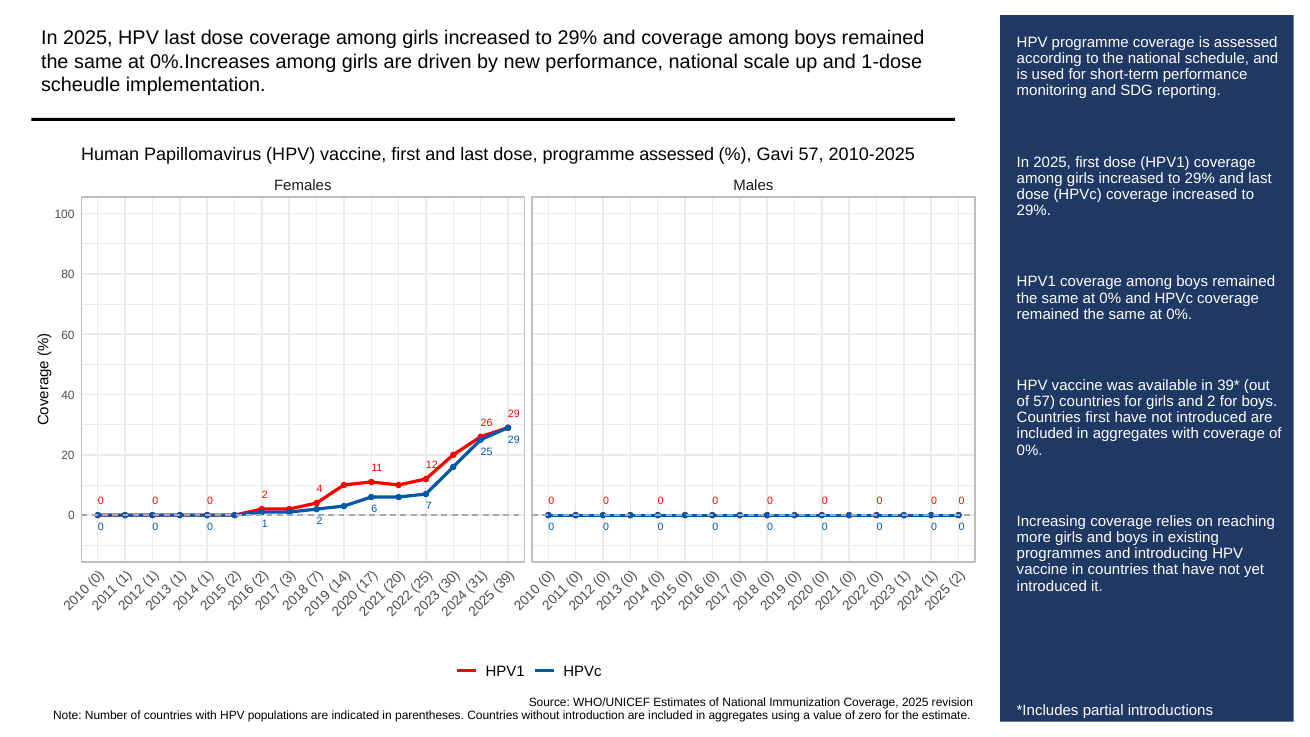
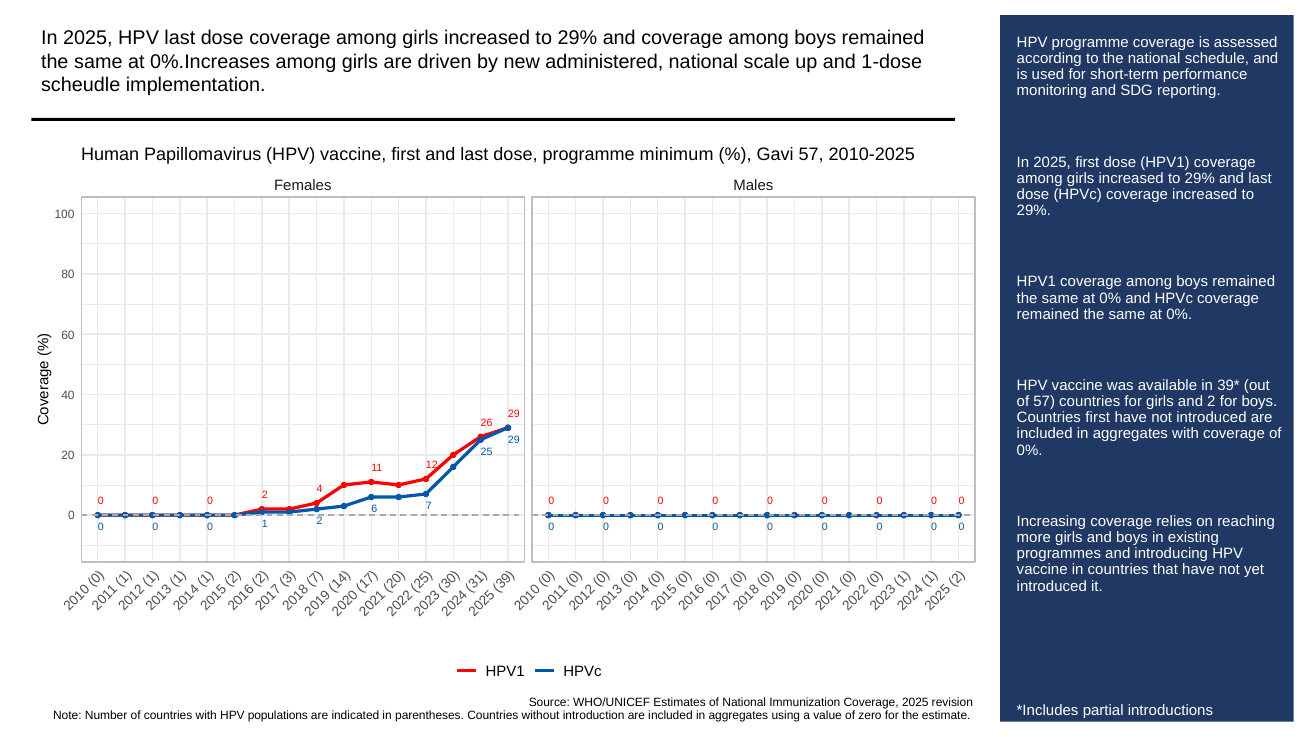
new performance: performance -> administered (604, 62)
programme assessed: assessed -> minimum (677, 155)
